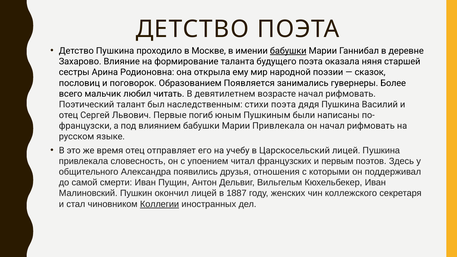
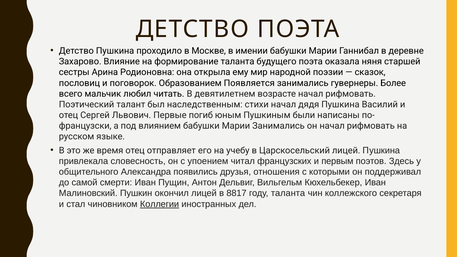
бабушки underline: present -> none (288, 51)
стихи поэта: поэта -> начал (283, 105)
Марии Привлекала: Привлекала -> Занимались (279, 126)
1887: 1887 -> 8817 (236, 193)
году женских: женских -> таланта (288, 193)
